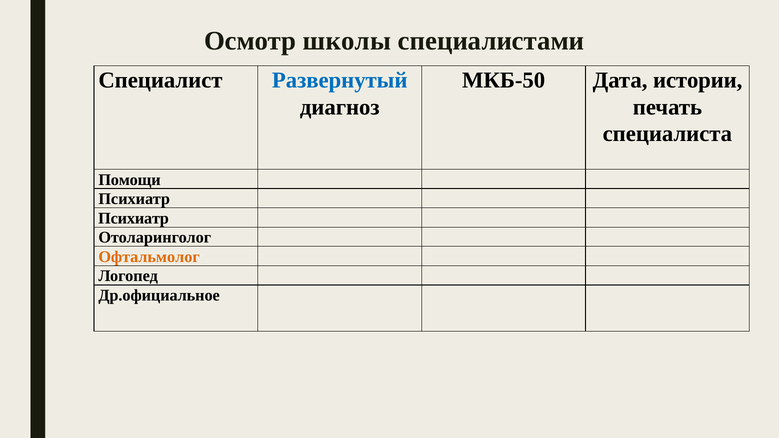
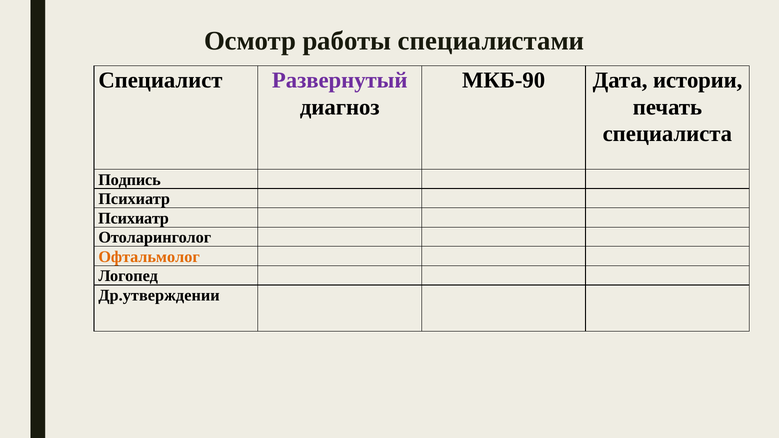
школы: школы -> работы (347, 41)
Развернутый colour: blue -> purple (340, 80)
МКБ-50: МКБ-50 -> МКБ-90 (504, 80)
Помощи: Помощи -> Подпись (130, 180)
Др.официальное: Др.официальное -> Др.утверждении (159, 295)
